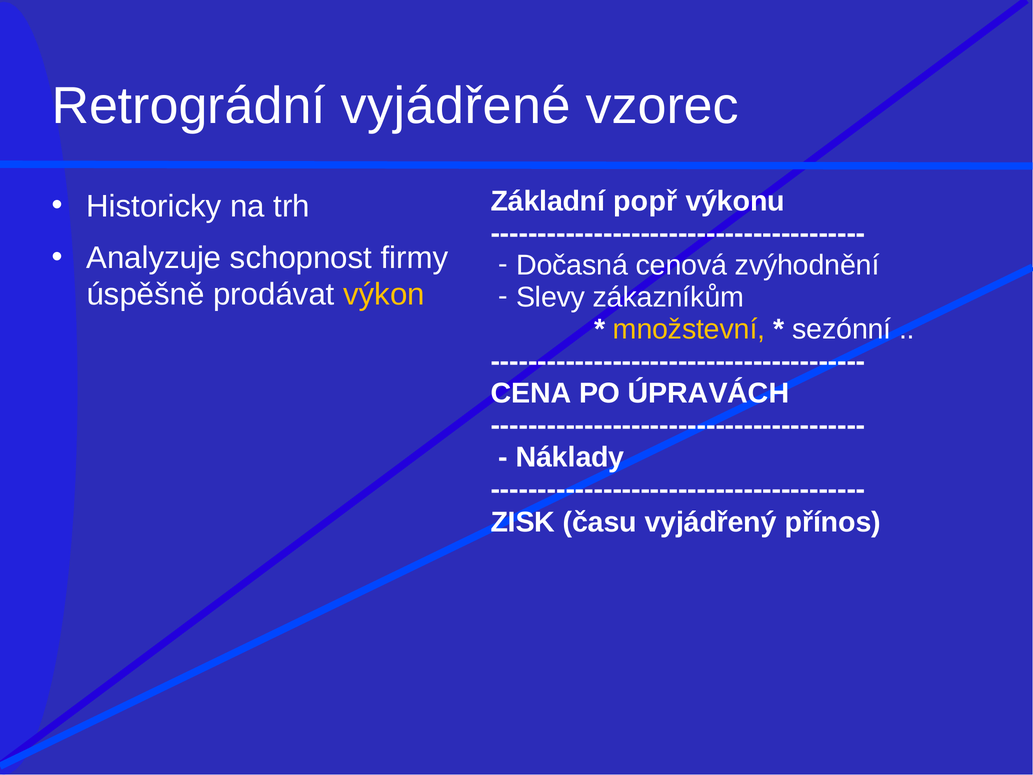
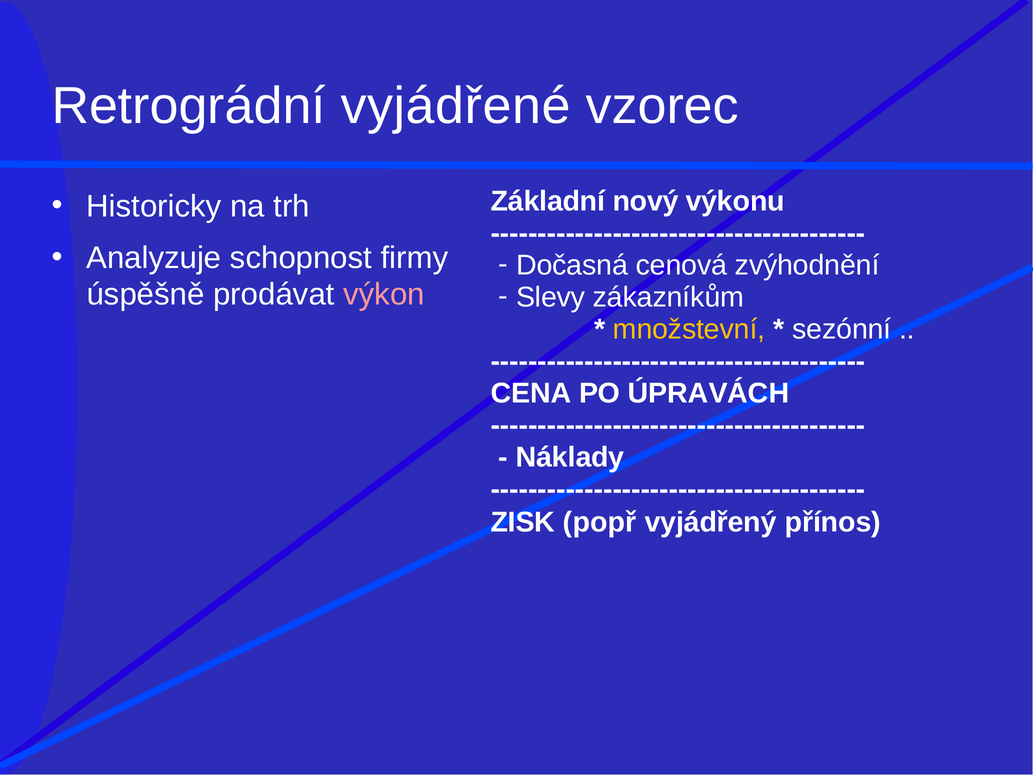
popř: popř -> nový (646, 201)
výkon colour: yellow -> pink (384, 294)
času: času -> popř (600, 522)
